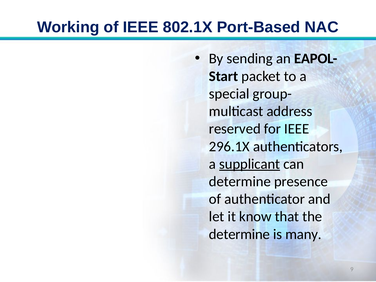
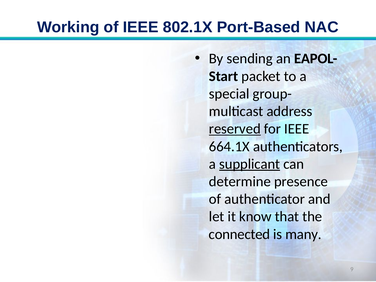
reserved underline: none -> present (235, 129)
296.1X: 296.1X -> 664.1X (229, 146)
determine: determine -> connected (239, 234)
